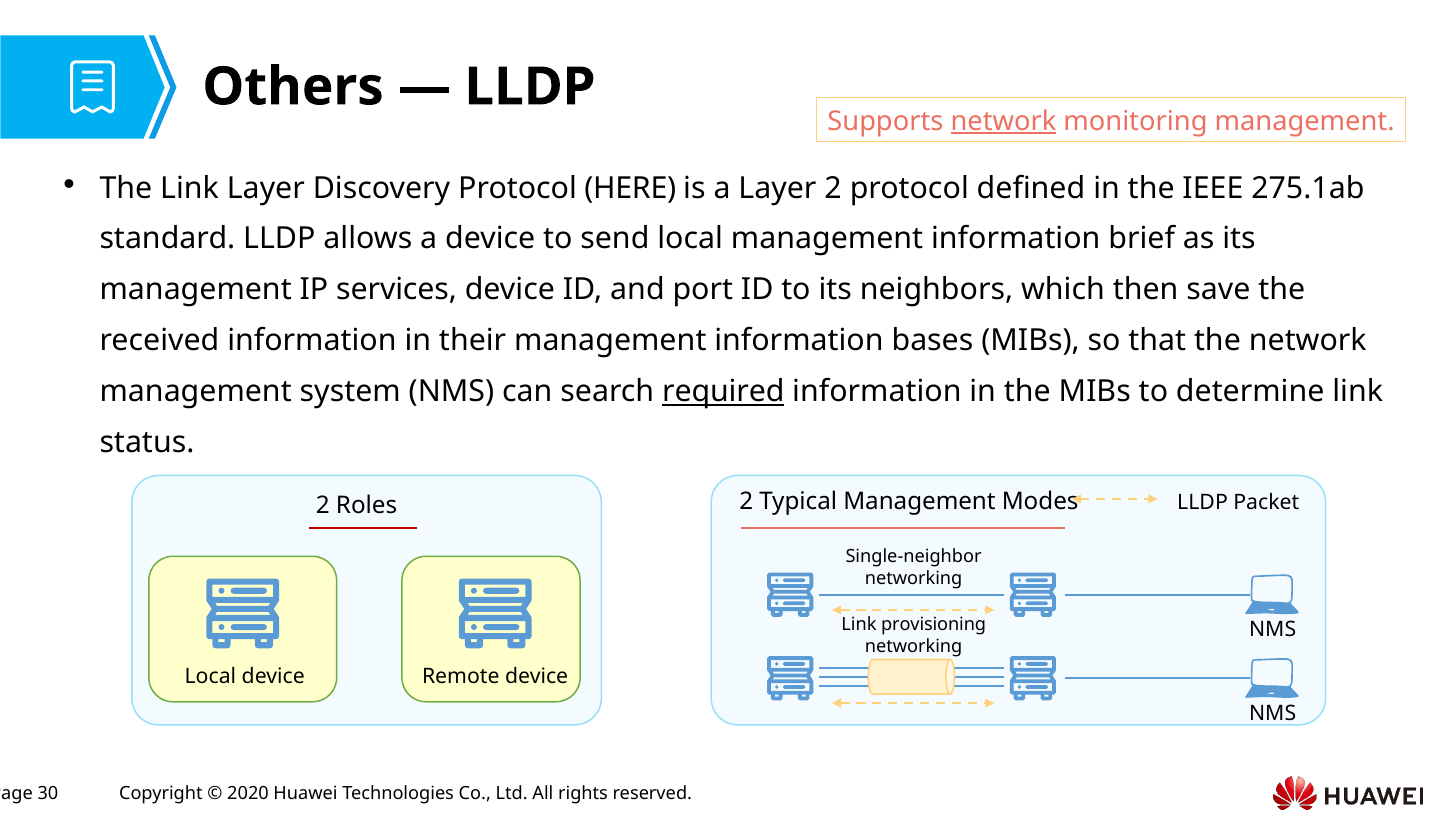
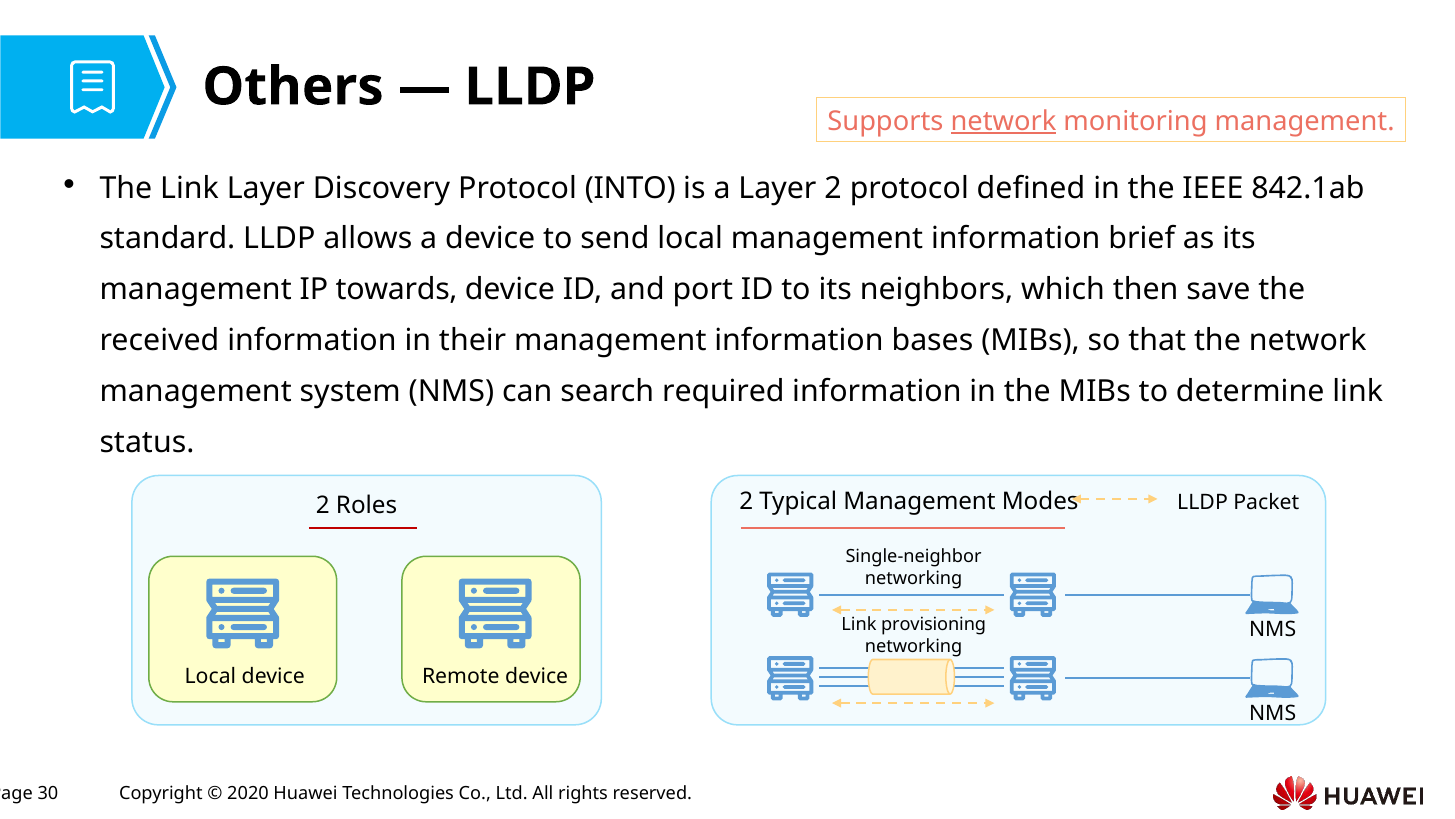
HERE: HERE -> INTO (630, 188)
275.1ab: 275.1ab -> 842.1ab (1308, 188)
services: services -> towards (397, 290)
required underline: present -> none (723, 392)
